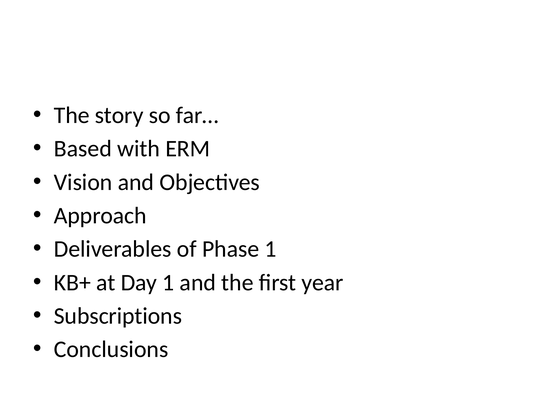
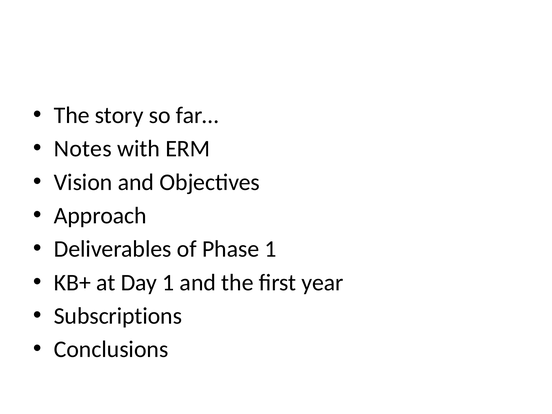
Based: Based -> Notes (83, 149)
